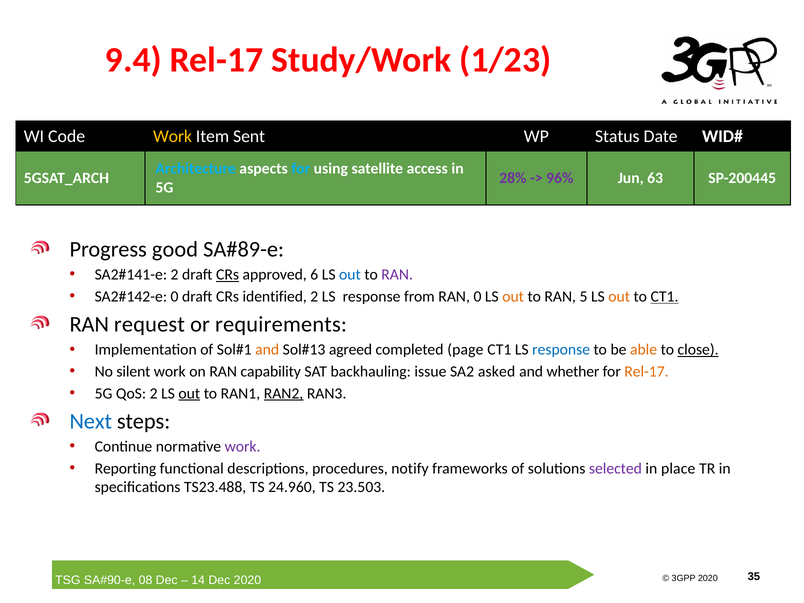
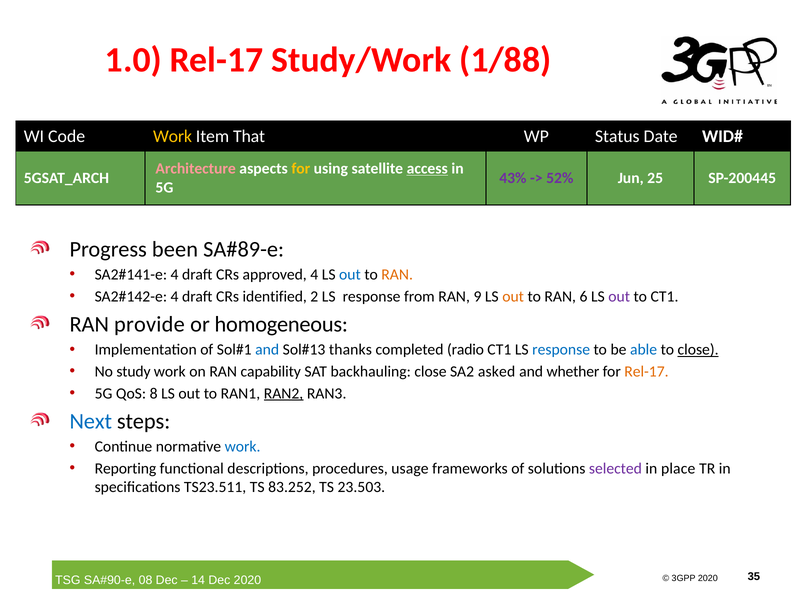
9.4: 9.4 -> 1.0 (133, 60)
1/23: 1/23 -> 1/88 (505, 60)
Sent: Sent -> That (249, 136)
Architecture colour: light blue -> pink (196, 169)
for colour: light blue -> yellow (301, 169)
access underline: none -> present (427, 169)
28%: 28% -> 43% (513, 178)
96%: 96% -> 52% (560, 178)
63: 63 -> 25 (655, 178)
good: good -> been (175, 249)
2: 2 -> 4 (175, 275)
CRs underline: present -> none (228, 275)
approved 6: 6 -> 4 (314, 275)
RAN colour: purple -> orange (397, 275)
0: 0 -> 4 (175, 296)
RAN 0: 0 -> 9 (477, 296)
5: 5 -> 6 (583, 296)
out colour: orange -> purple (619, 296)
CT1 underline: present -> none (664, 296)
request: request -> provide (149, 324)
requirements: requirements -> homogeneous (281, 324)
and colour: orange -> blue (267, 350)
agreed: agreed -> thanks (350, 350)
page: page -> radio (466, 350)
able colour: orange -> blue (644, 350)
silent: silent -> study (134, 372)
backhauling issue: issue -> close (430, 372)
QoS 2: 2 -> 8 (154, 393)
out underline: present -> none (189, 393)
work colour: purple -> blue (243, 447)
notify: notify -> usage (410, 469)
TS23.488: TS23.488 -> TS23.511 (215, 487)
24.960: 24.960 -> 83.252 (292, 487)
